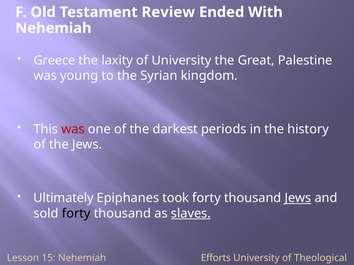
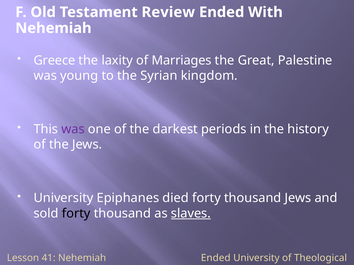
of University: University -> Marriages (182, 60)
was colour: red -> purple (73, 129)
Ultimately: Ultimately -> University (63, 198)
took: took -> died (176, 198)
Jews underline: present -> none (298, 198)
15: 15 -> 41 (49, 258)
Nehemiah Efforts: Efforts -> Ended (216, 258)
